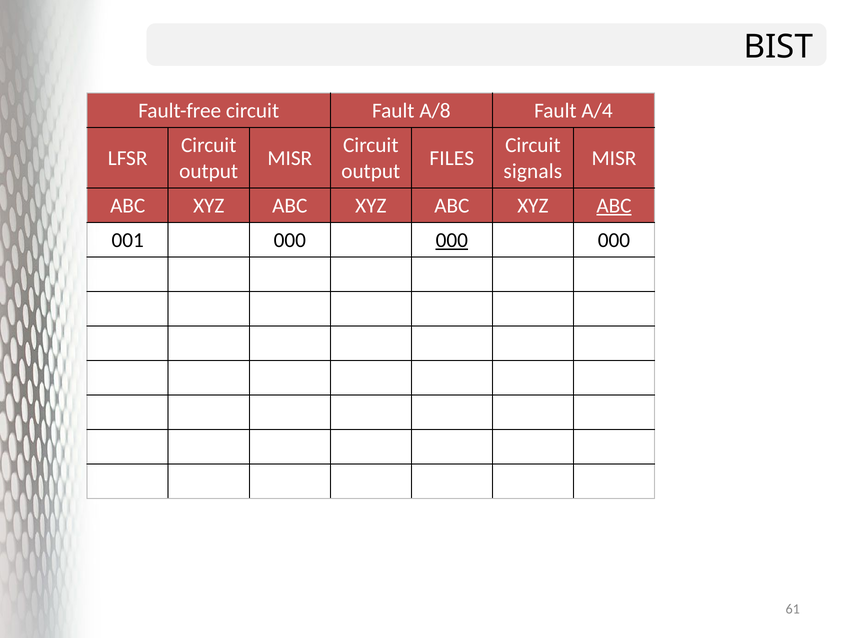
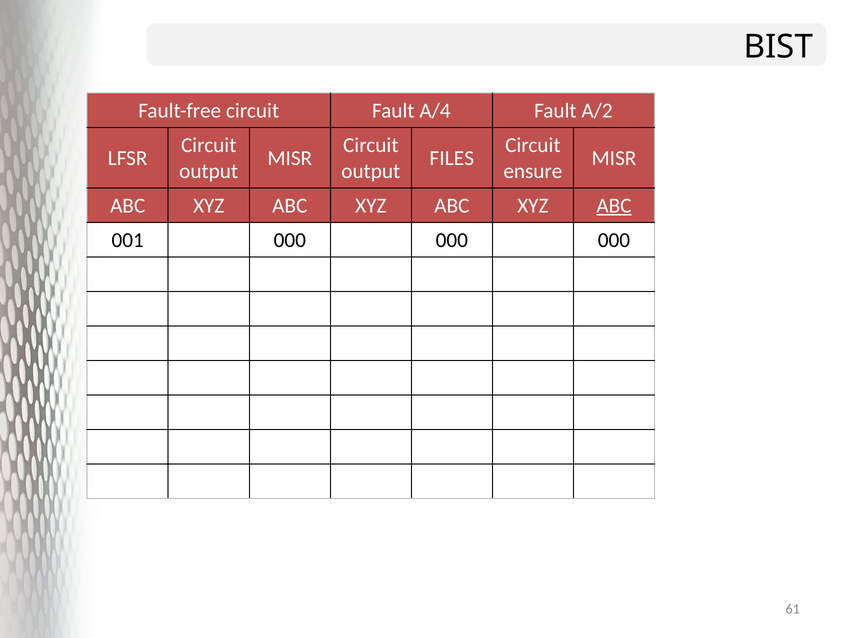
A/8: A/8 -> A/4 (435, 111)
A/4: A/4 -> A/2 (597, 111)
signals: signals -> ensure (533, 171)
000 underline: present -> none (452, 240)
